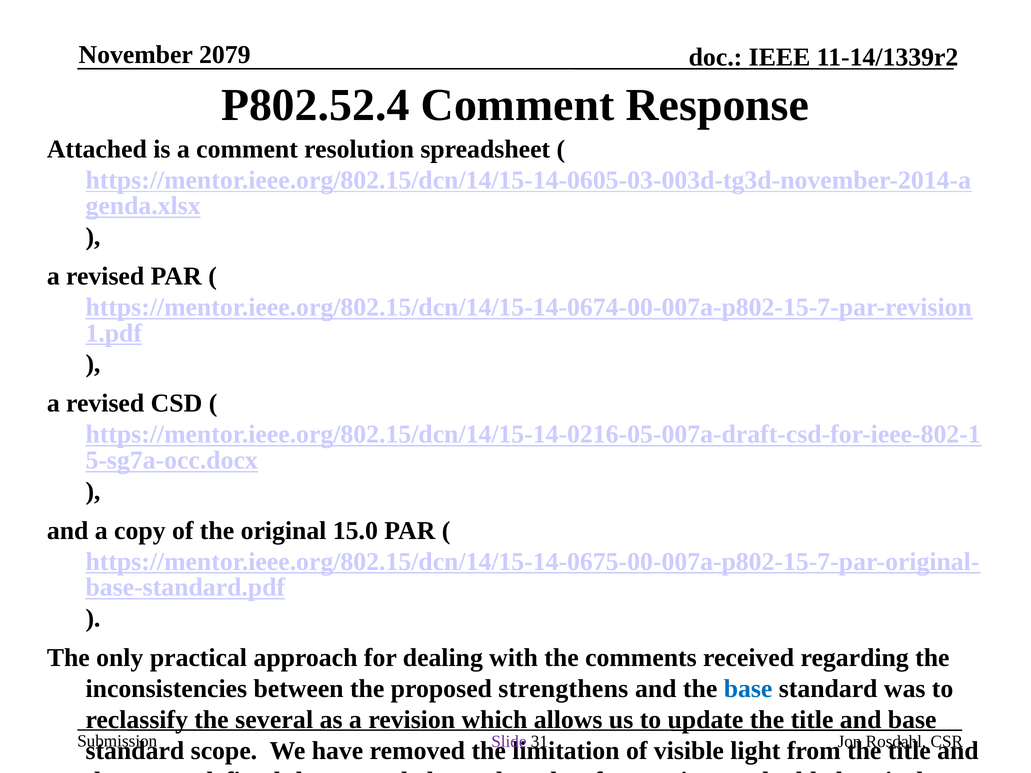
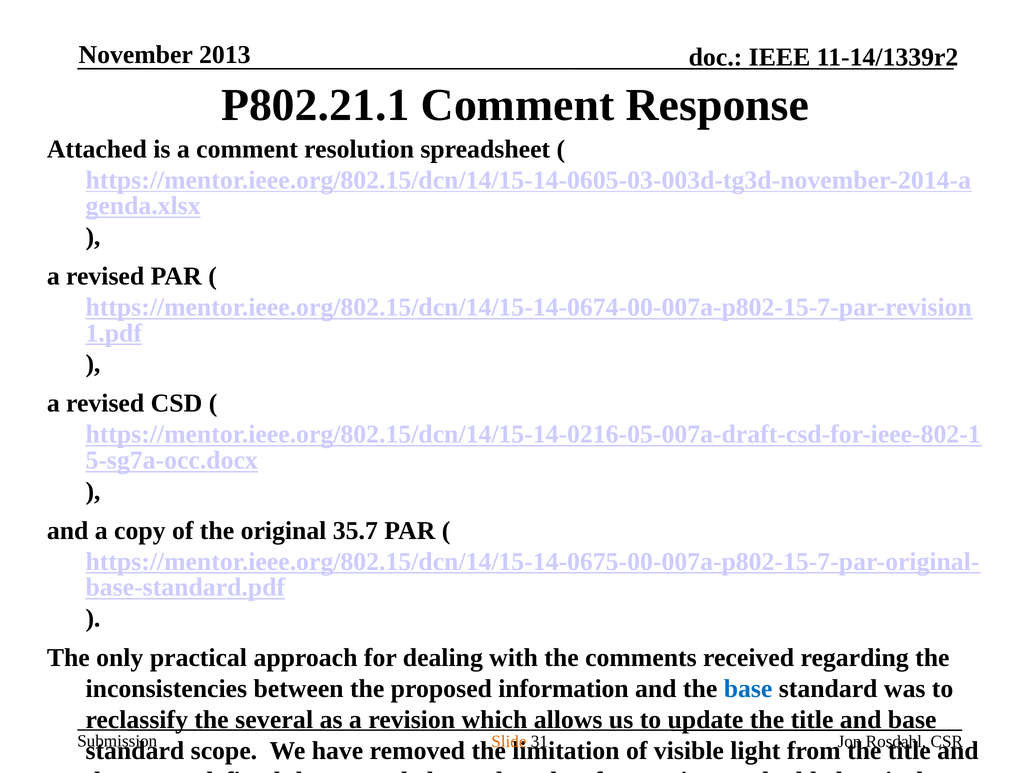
2079: 2079 -> 2013 (225, 55)
P802.52.4: P802.52.4 -> P802.21.1 (315, 105)
15.0: 15.0 -> 35.7 (355, 531)
strengthens: strengthens -> information (564, 689)
Slide colour: purple -> orange (509, 742)
